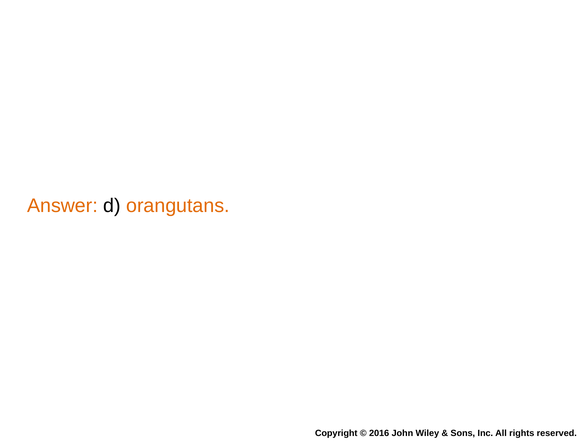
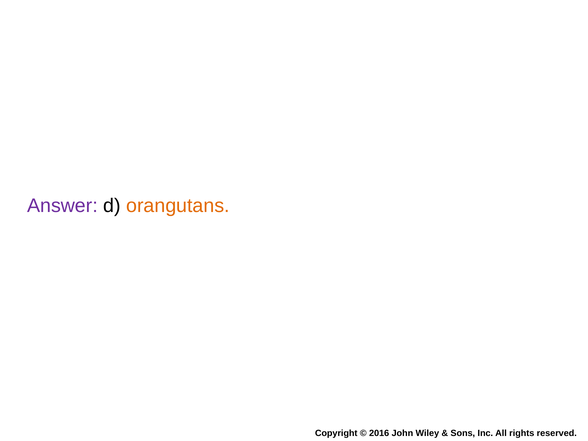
Answer colour: orange -> purple (62, 206)
